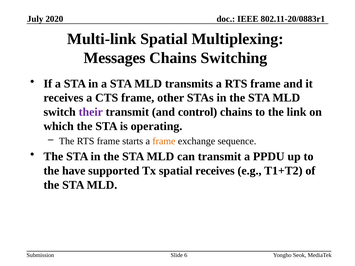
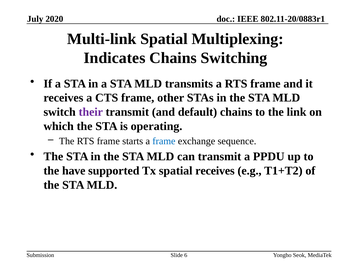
Messages: Messages -> Indicates (114, 58)
control: control -> default (198, 112)
frame colour: orange -> blue (164, 141)
